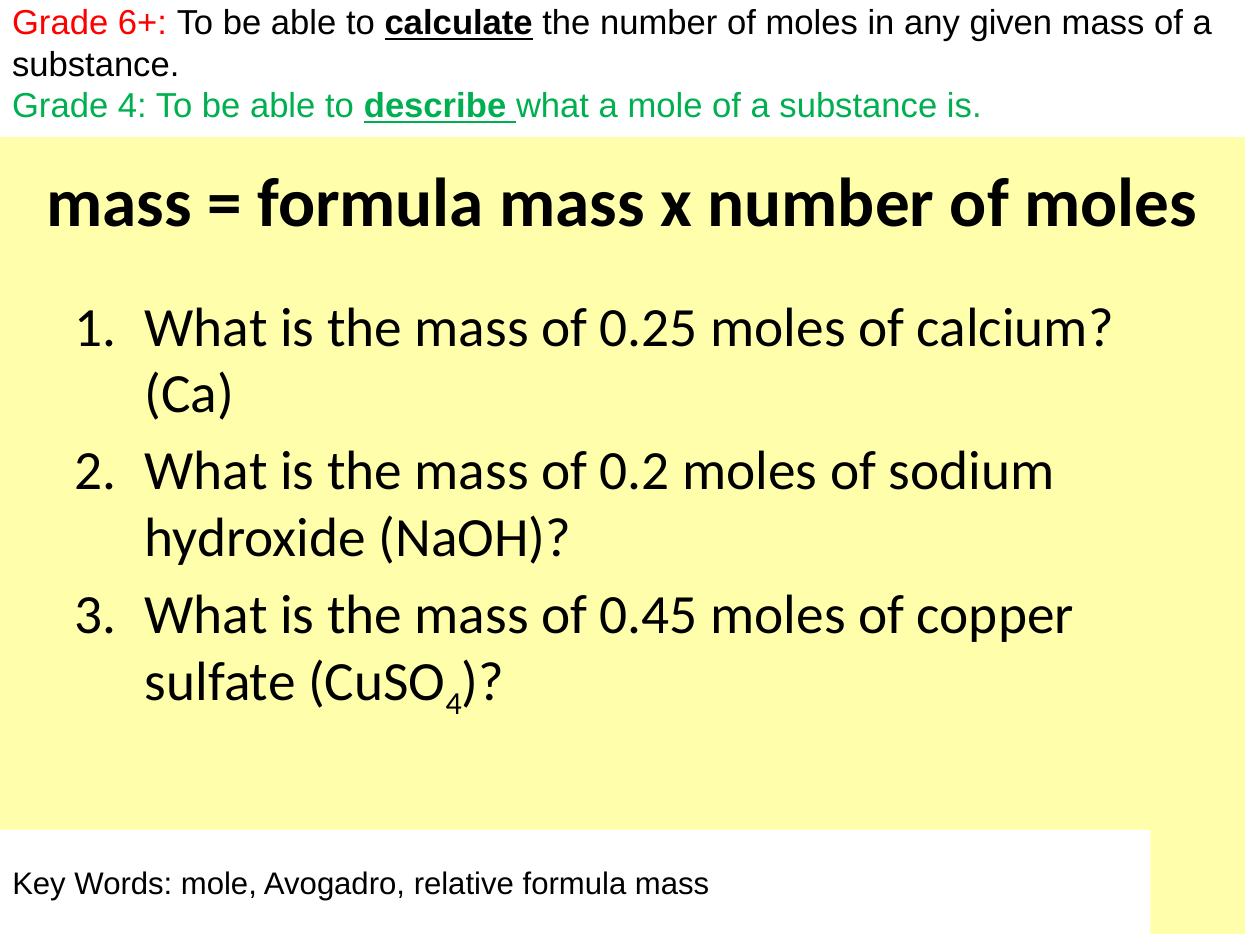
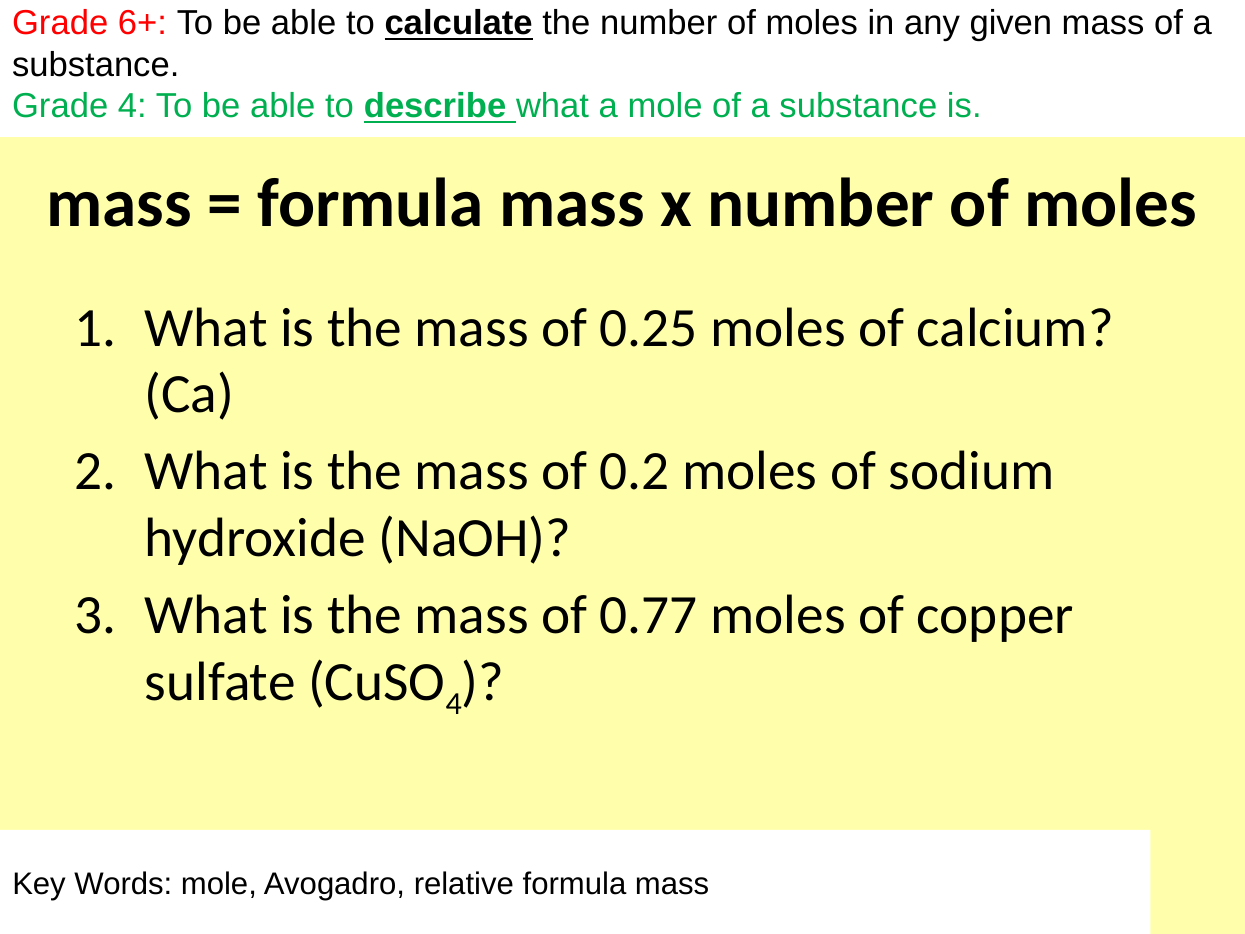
0.45: 0.45 -> 0.77 (649, 616)
